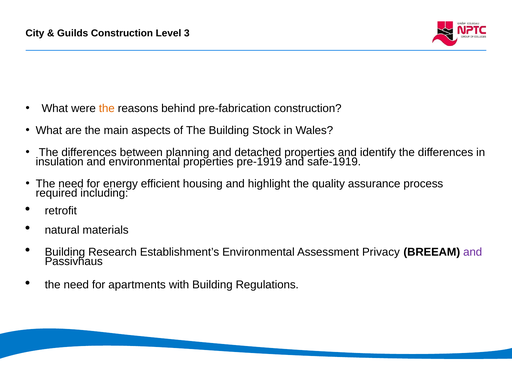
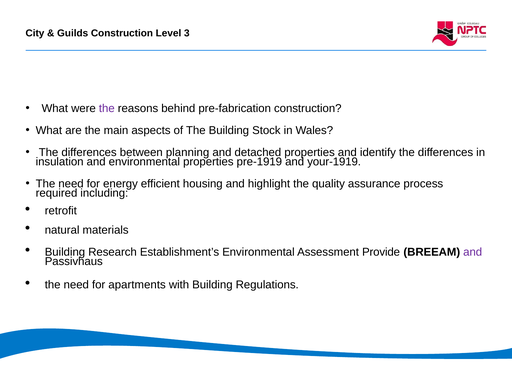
the colour: orange -> purple (107, 108)
safe-1919: safe-1919 -> your-1919 (334, 162)
Privacy: Privacy -> Provide (381, 252)
